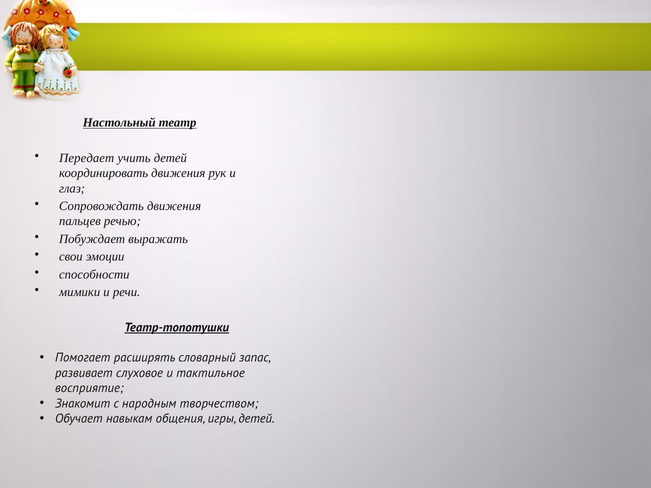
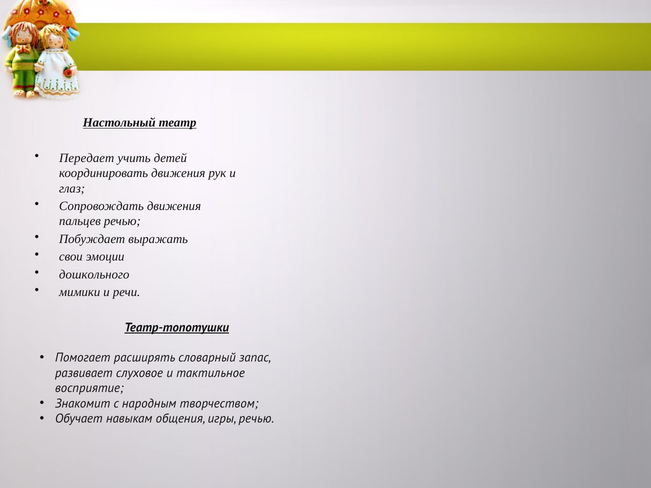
способности: способности -> дошкольного (94, 275)
игры детей: детей -> речью (256, 419)
